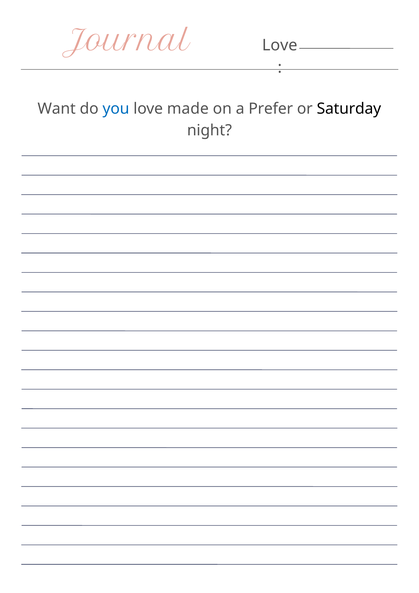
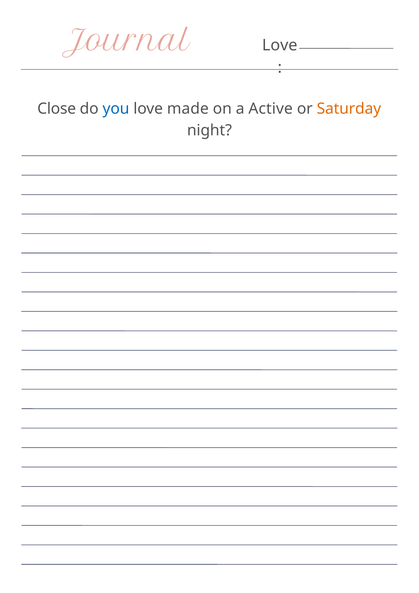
Want: Want -> Close (57, 109)
Prefer: Prefer -> Active (271, 109)
Saturday colour: black -> orange (349, 109)
